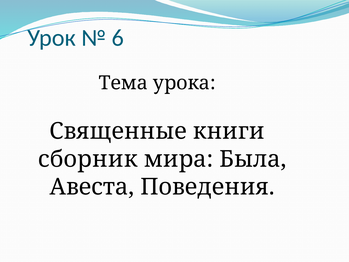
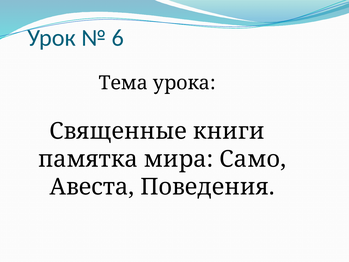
сборник: сборник -> памятка (88, 159)
Была: Была -> Само (253, 159)
